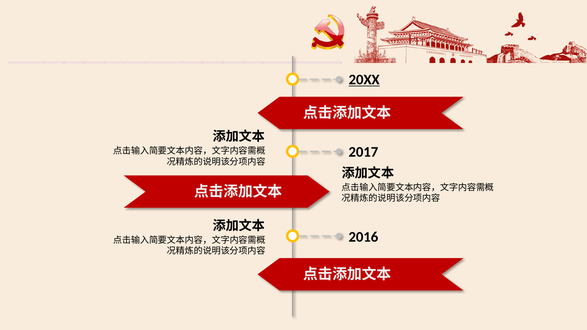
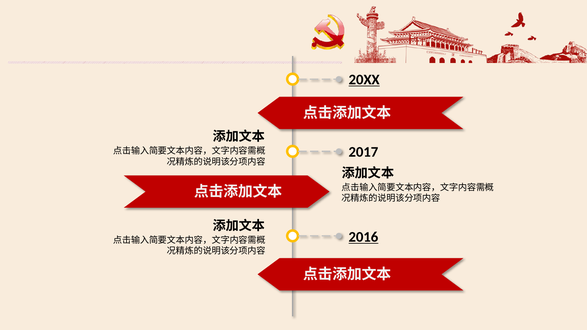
2016 underline: none -> present (363, 237)
